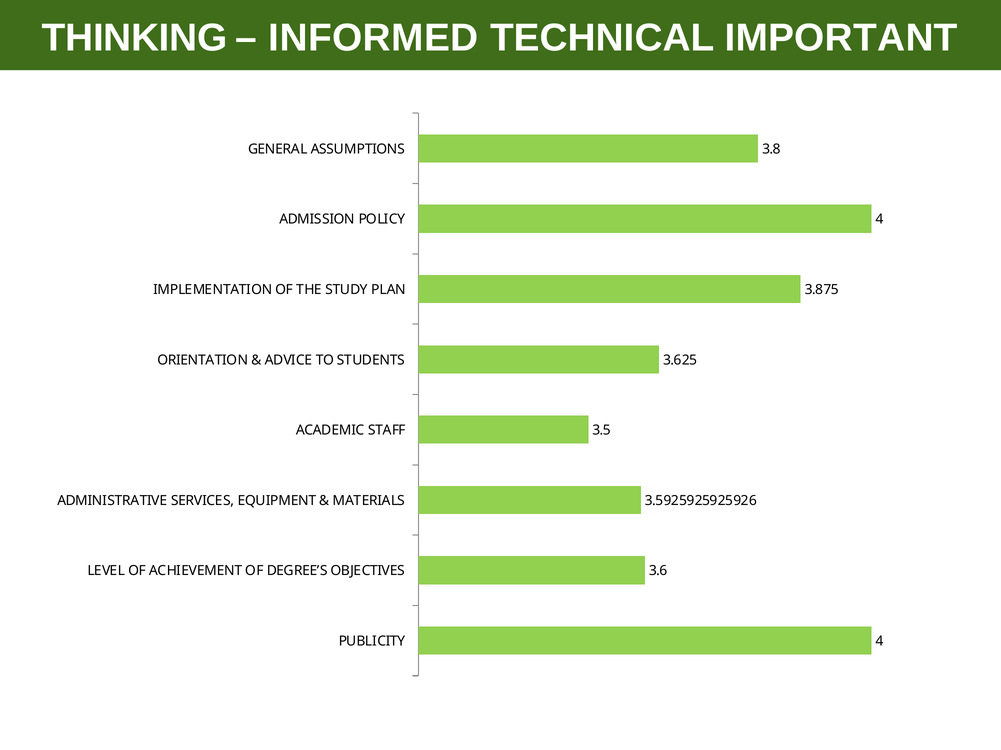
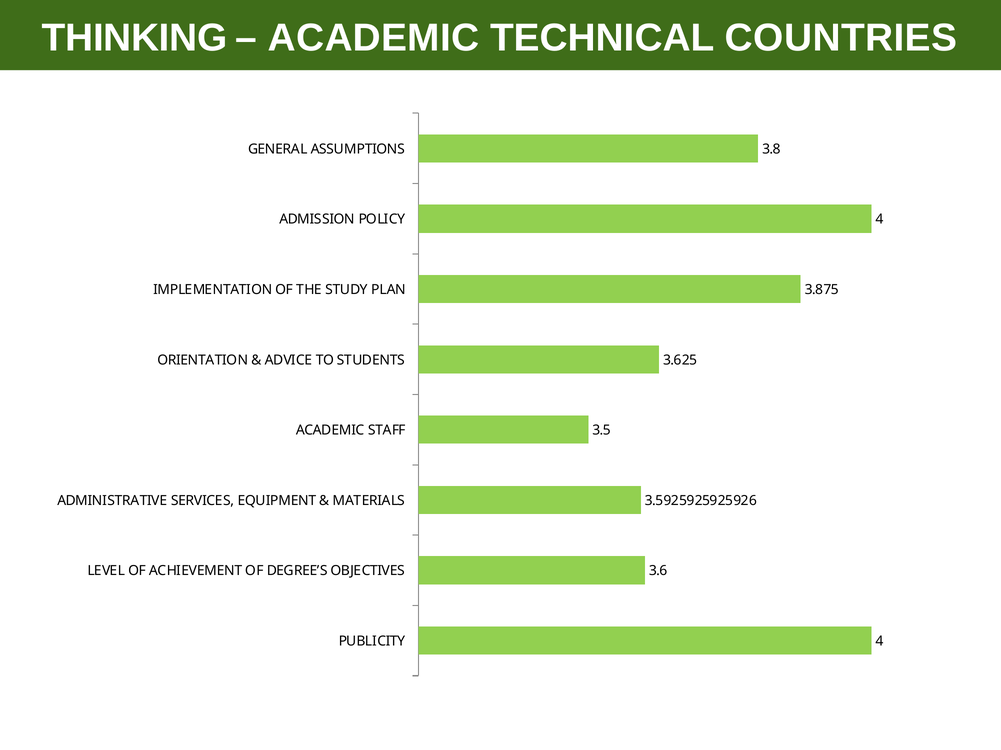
INFORMED: INFORMED -> ACADEMIC (374, 38)
IMPORTANT: IMPORTANT -> COUNTRIES (841, 38)
